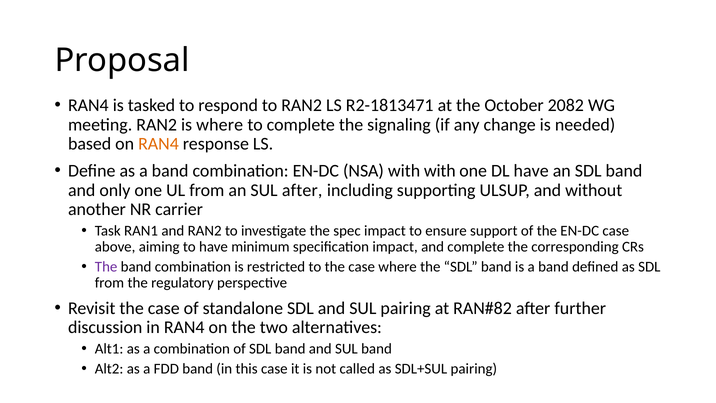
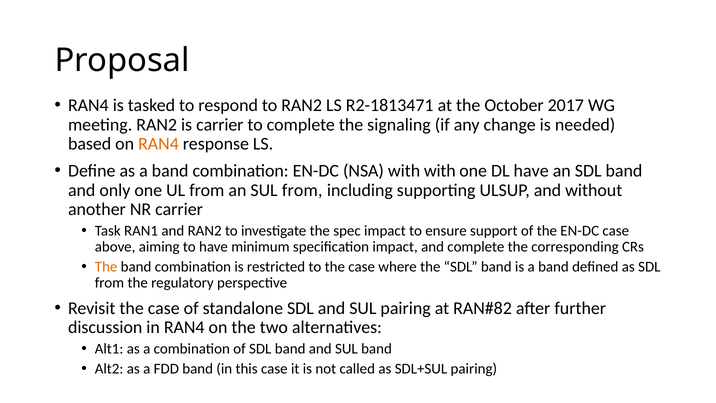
2082: 2082 -> 2017 (566, 105)
is where: where -> carrier (220, 125)
SUL after: after -> from (302, 190)
The colour: purple -> orange (106, 267)
